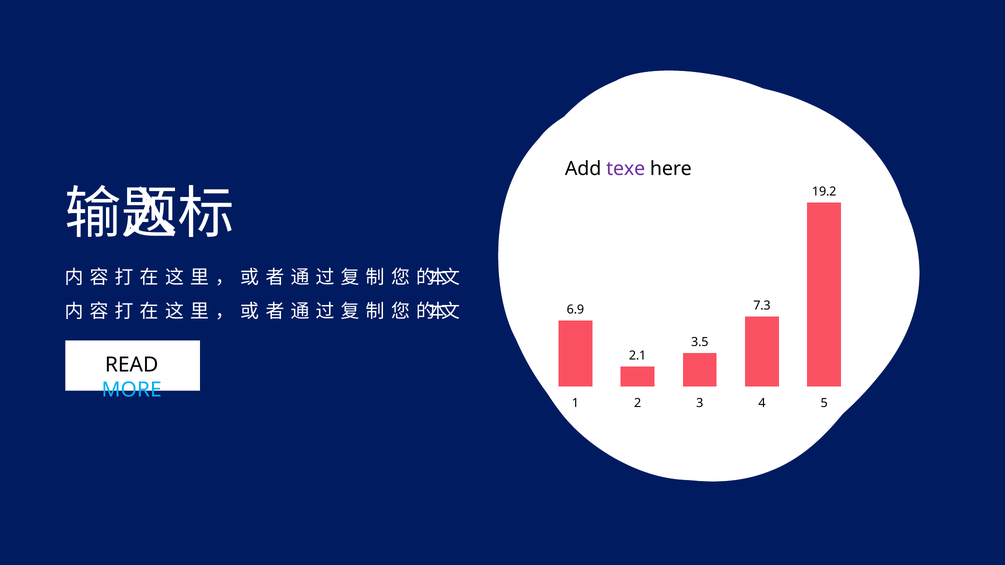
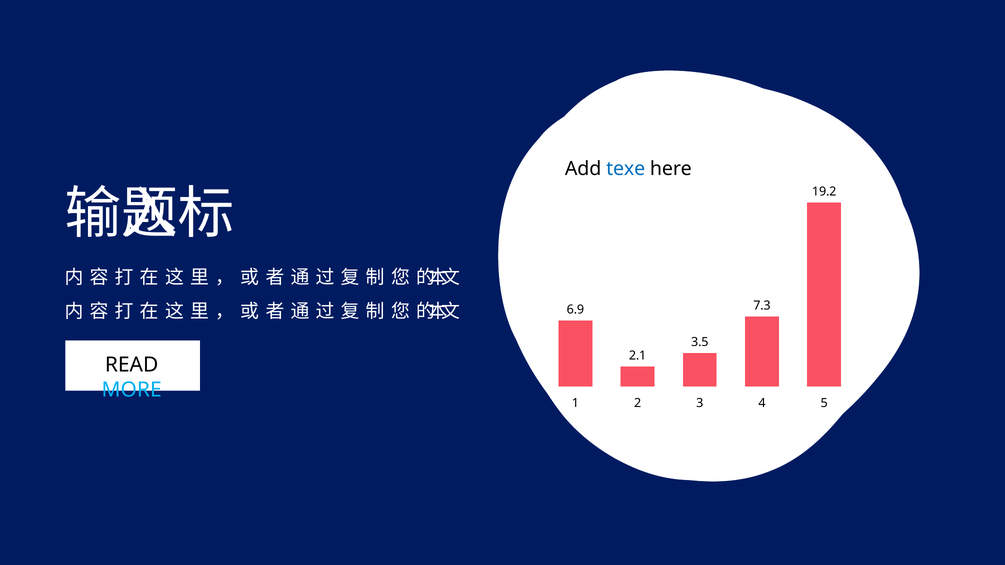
texe colour: purple -> blue (626, 169)
